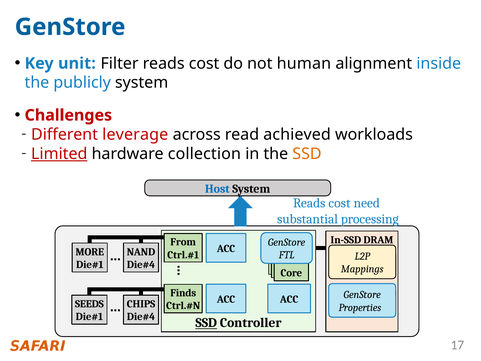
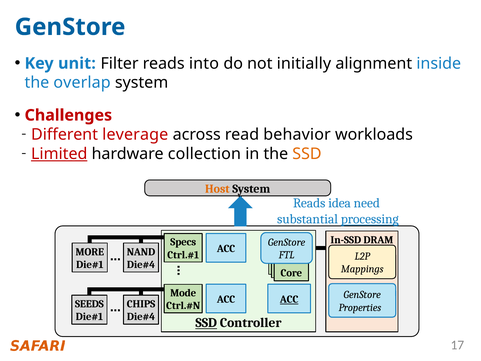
Filter reads cost: cost -> into (204, 63)
human: human -> initially (304, 63)
publicly: publicly -> overlap (82, 83)
achieved: achieved -> behavior (297, 134)
Host colour: blue -> orange (217, 189)
cost: cost -> idea (340, 203)
processing underline: none -> present (370, 219)
From: From -> Specs (183, 242)
Finds: Finds -> Mode (183, 293)
ACC underline: none -> present (289, 299)
